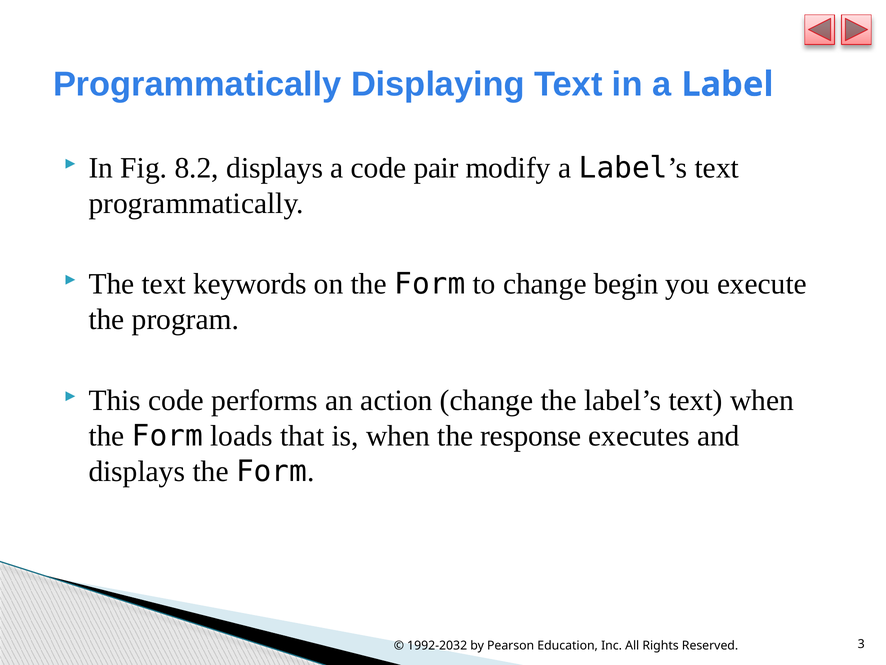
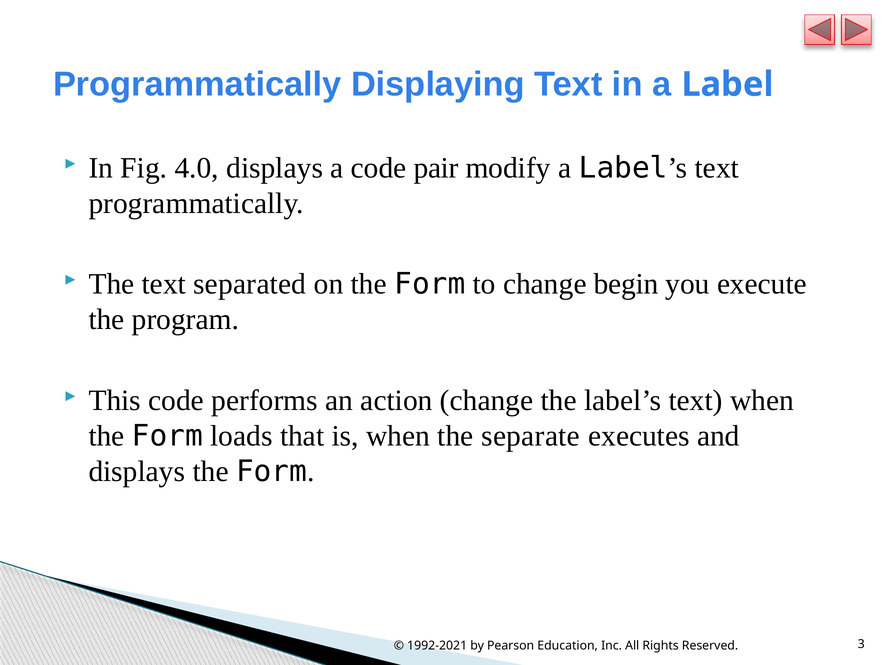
8.2: 8.2 -> 4.0 (197, 168)
keywords: keywords -> separated (250, 284)
response: response -> separate (531, 435)
1992-2032: 1992-2032 -> 1992-2021 (437, 645)
